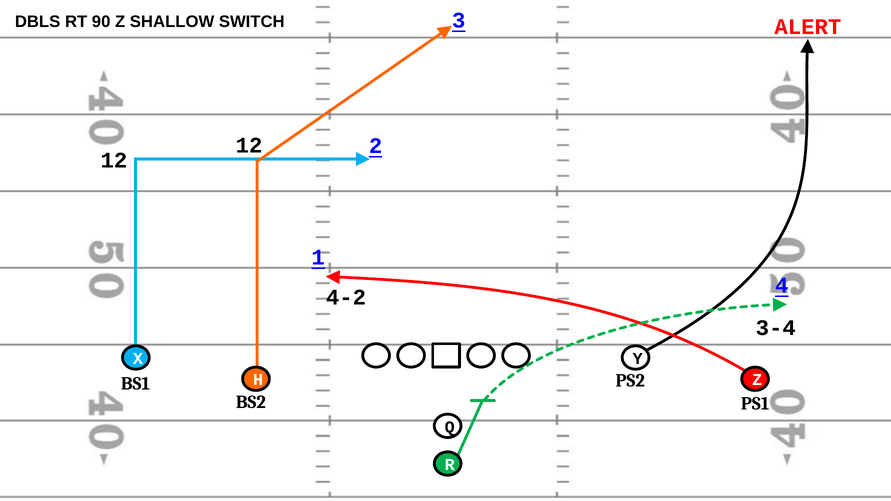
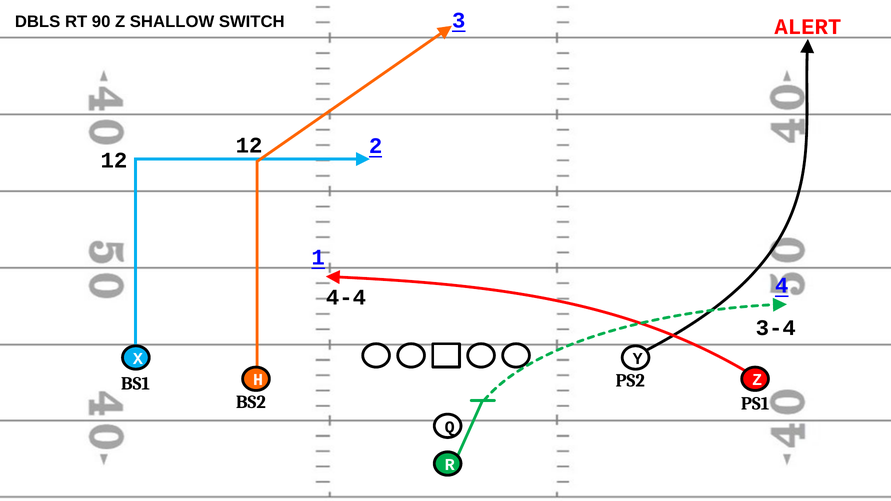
4-2: 4-2 -> 4-4 (346, 297)
